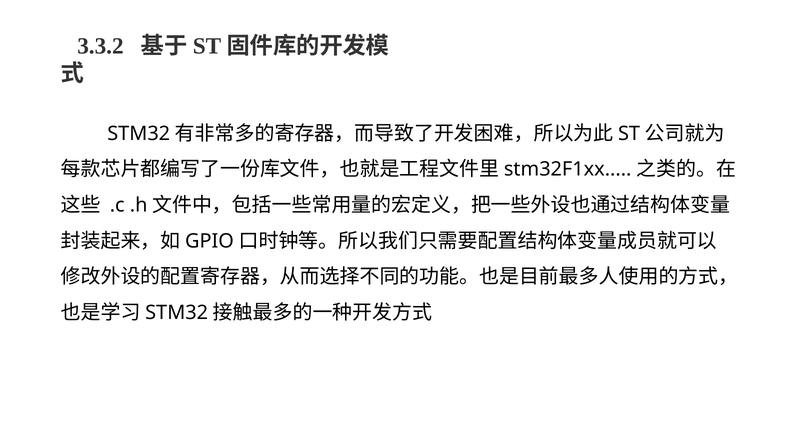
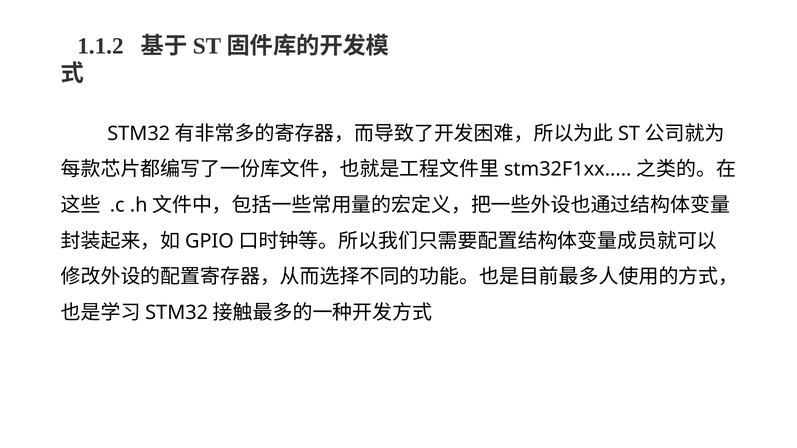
3.3.2: 3.3.2 -> 1.1.2 (100, 46)
